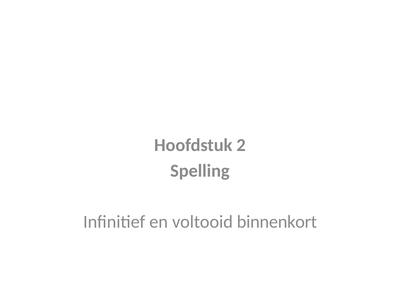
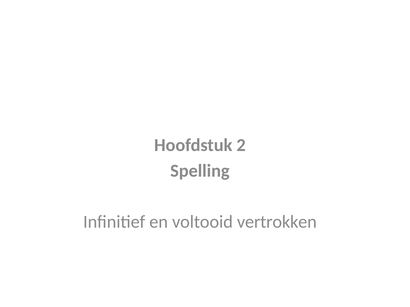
binnenkort: binnenkort -> vertrokken (277, 222)
